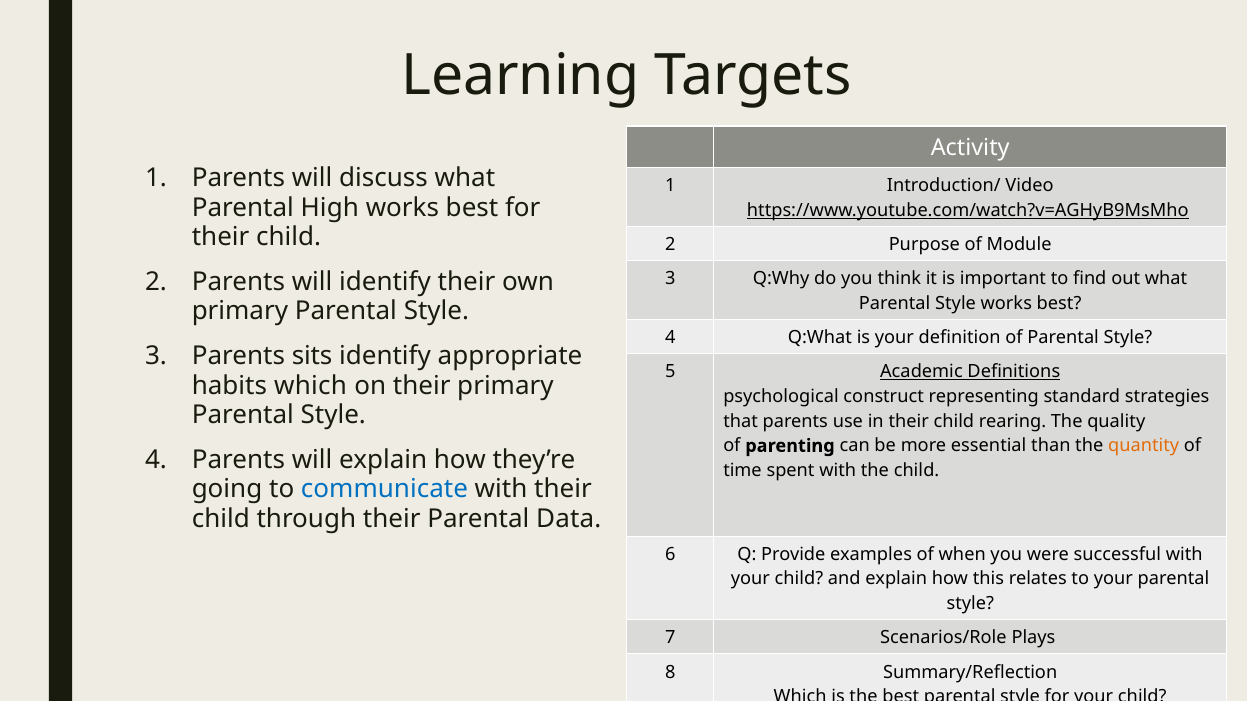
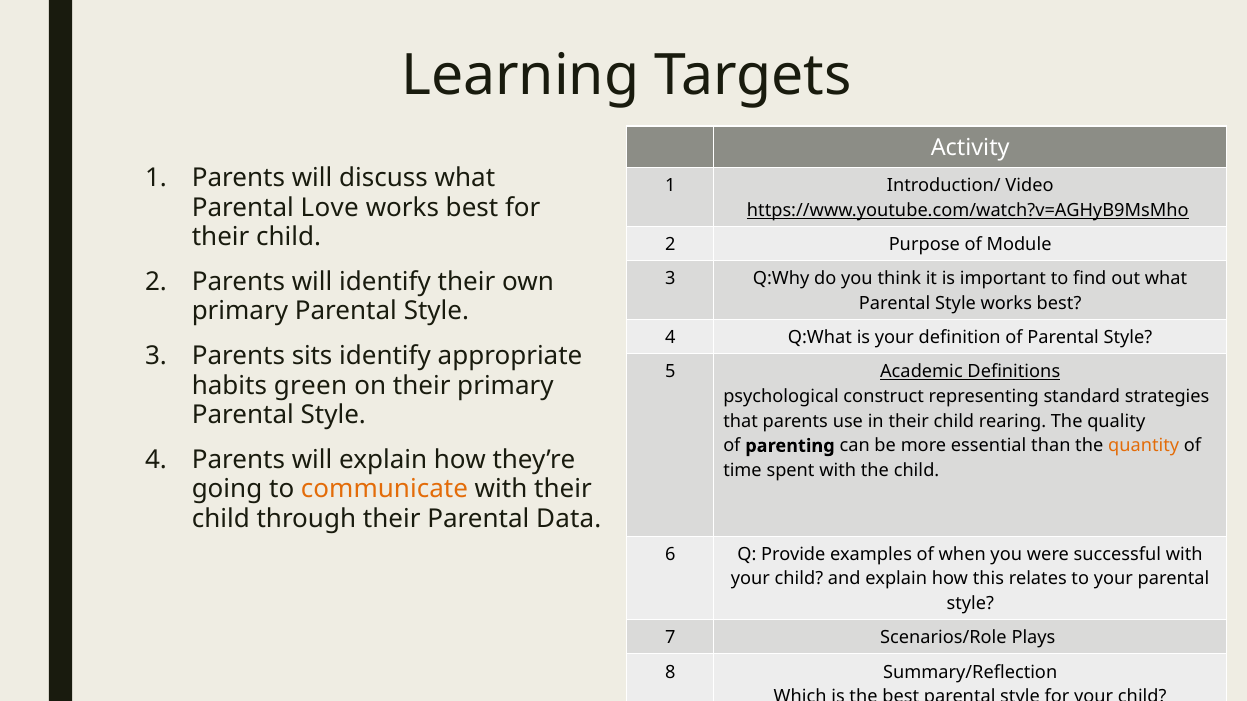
High: High -> Love (330, 208)
habits which: which -> green (311, 386)
communicate colour: blue -> orange (384, 489)
